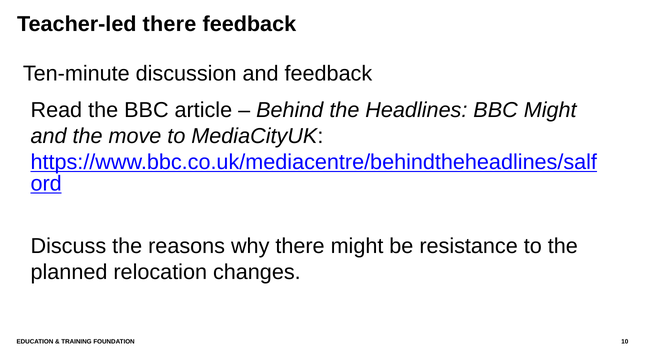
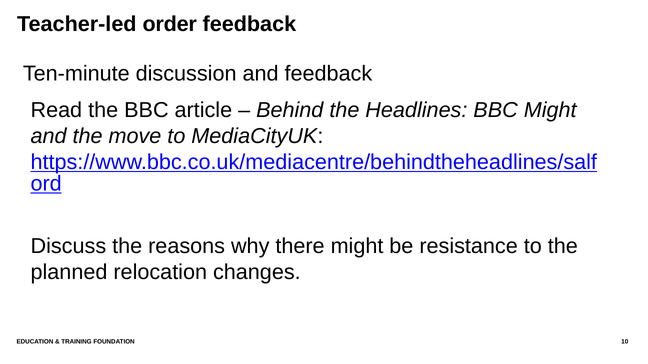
Teacher-led there: there -> order (170, 24)
